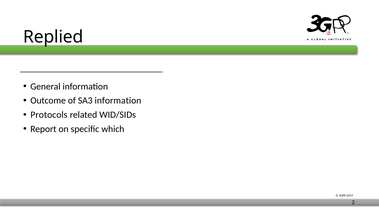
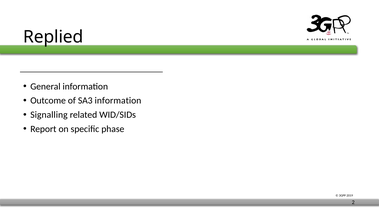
Protocols: Protocols -> Signalling (49, 115)
which: which -> phase (113, 129)
